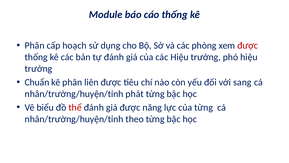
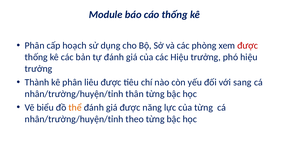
Chuẩn: Chuẩn -> Thành (37, 82)
liên: liên -> liêu (91, 82)
phát: phát -> thân (135, 94)
thể colour: red -> orange (75, 107)
